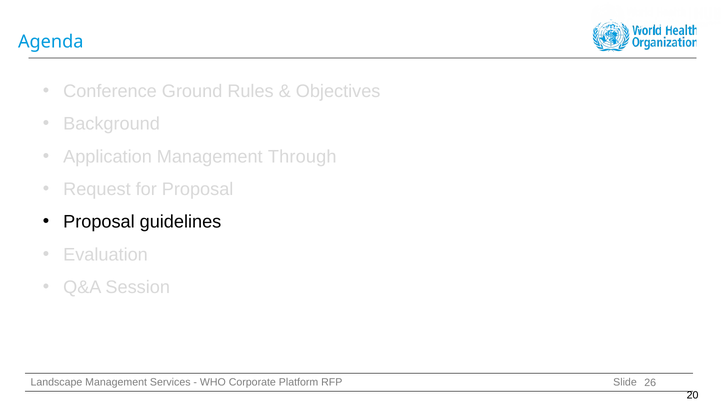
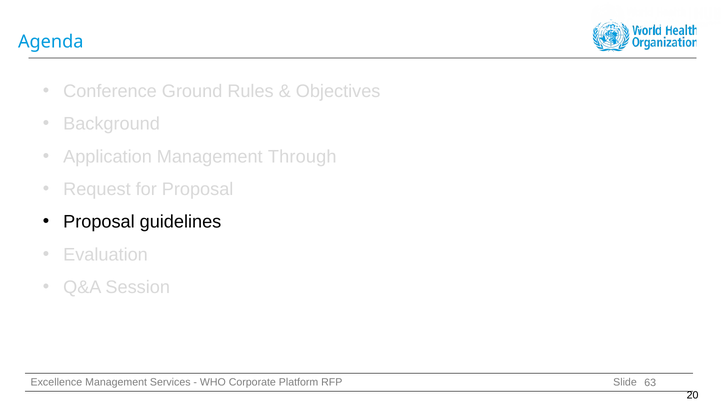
Landscape: Landscape -> Excellence (56, 382)
26: 26 -> 63 (650, 383)
